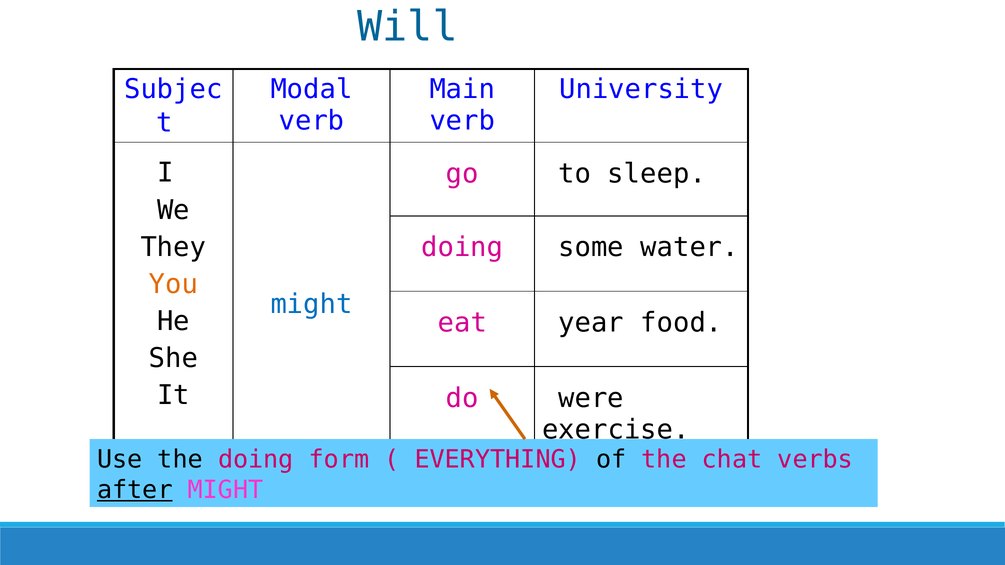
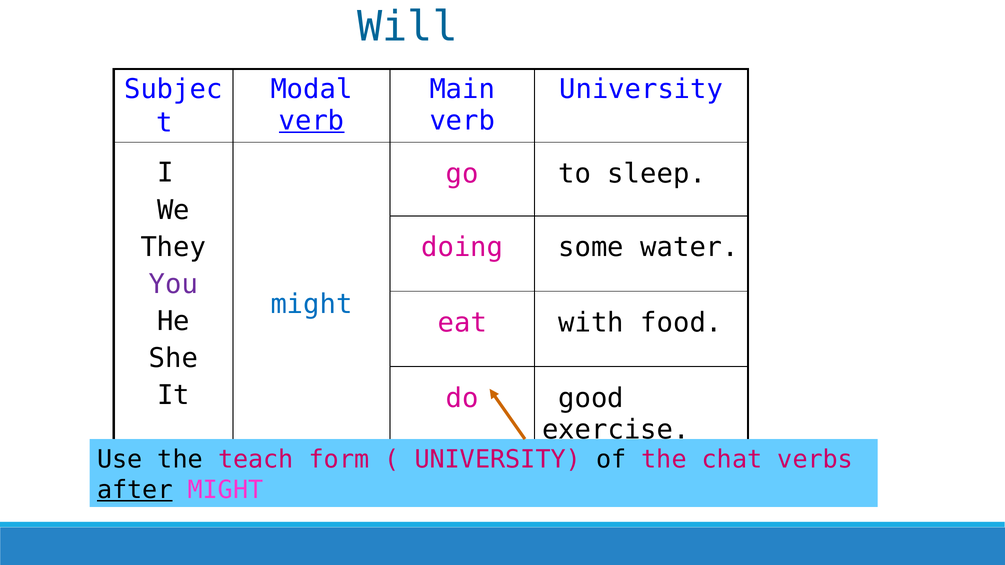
verb underline: none -> present (312, 121)
You colour: orange -> purple (173, 284)
year: year -> with (591, 323)
were: were -> good (591, 398)
the doing: doing -> teach (256, 460)
EVERYTHING: EVERYTHING -> UNIVERSITY (498, 460)
